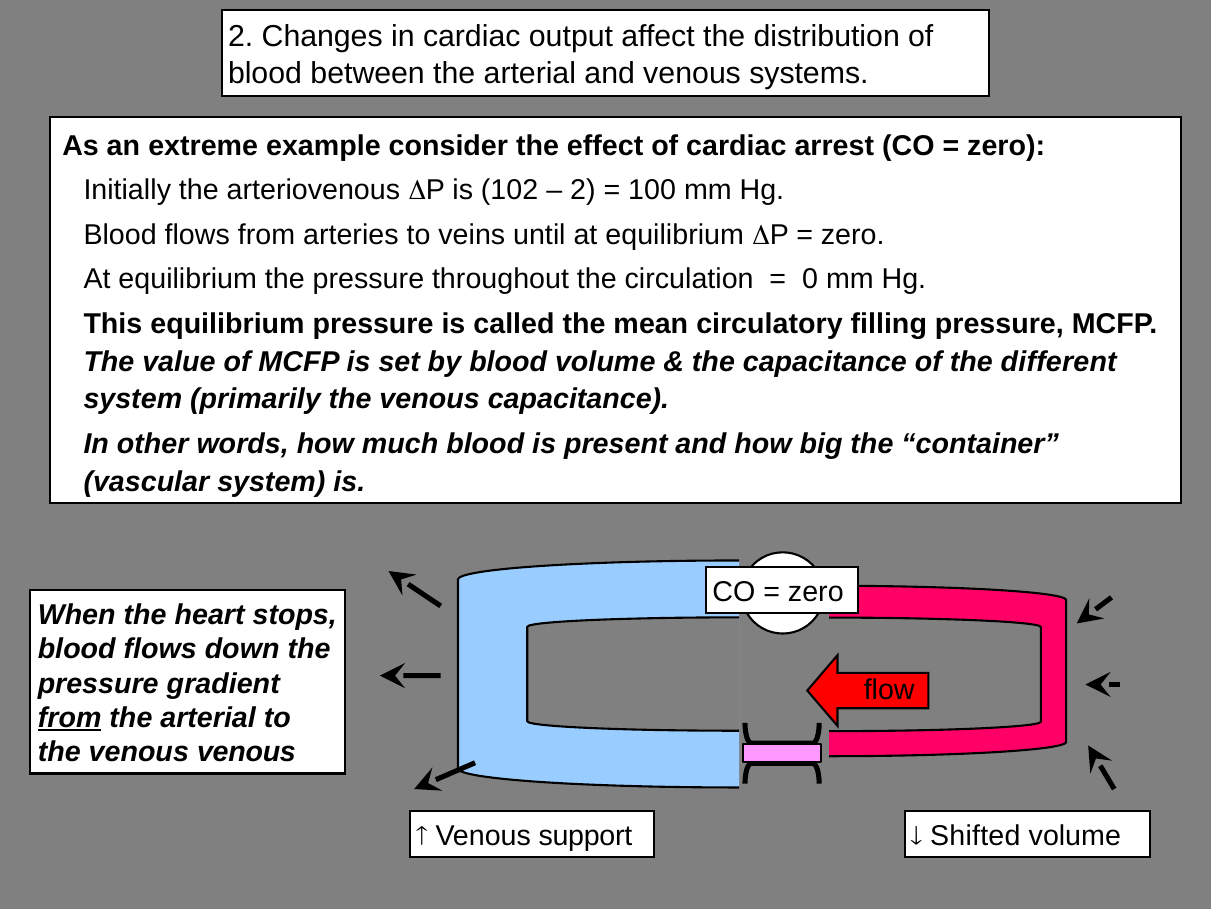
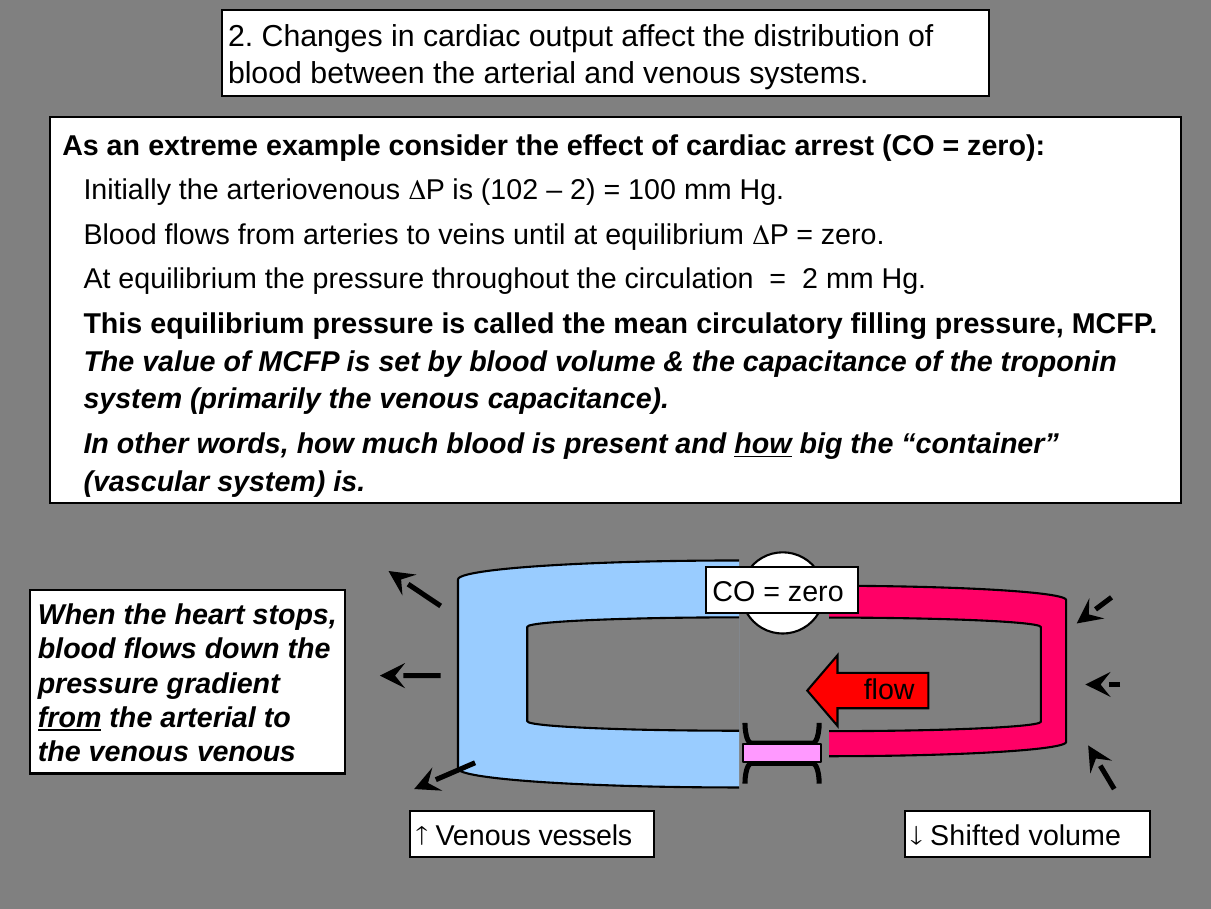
0: 0 -> 2 (810, 279)
different: different -> troponin (1059, 361)
how underline: none -> present (763, 444)
support: support -> vessels (585, 835)
